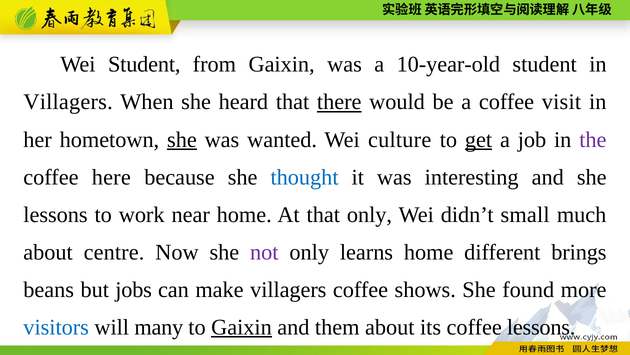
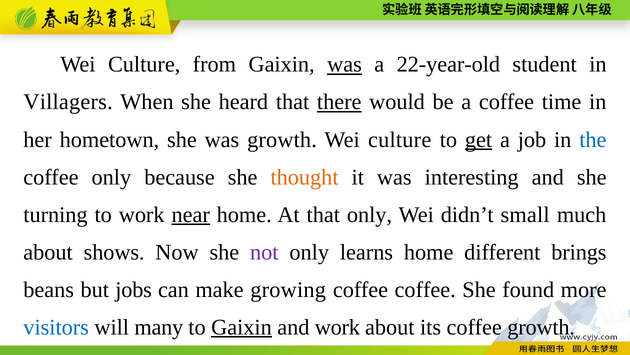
Student: Student -> Culture (144, 64)
was underline: none -> present (345, 64)
10-year-old: 10-year-old -> 22-year-old (448, 64)
visit: visit -> time (562, 102)
she underline: present -> none (182, 139)
was wanted: wanted -> growth (282, 139)
the colour: purple -> blue (593, 139)
coffee here: here -> only (111, 177)
thought colour: blue -> orange (305, 177)
lessons: lessons -> turning (56, 214)
near underline: none -> present (191, 214)
centre: centre -> shows (114, 252)
make villagers: villagers -> growing (288, 289)
coffee shows: shows -> coffee (425, 289)
and them: them -> work (337, 327)
coffee lessons: lessons -> growth (541, 327)
